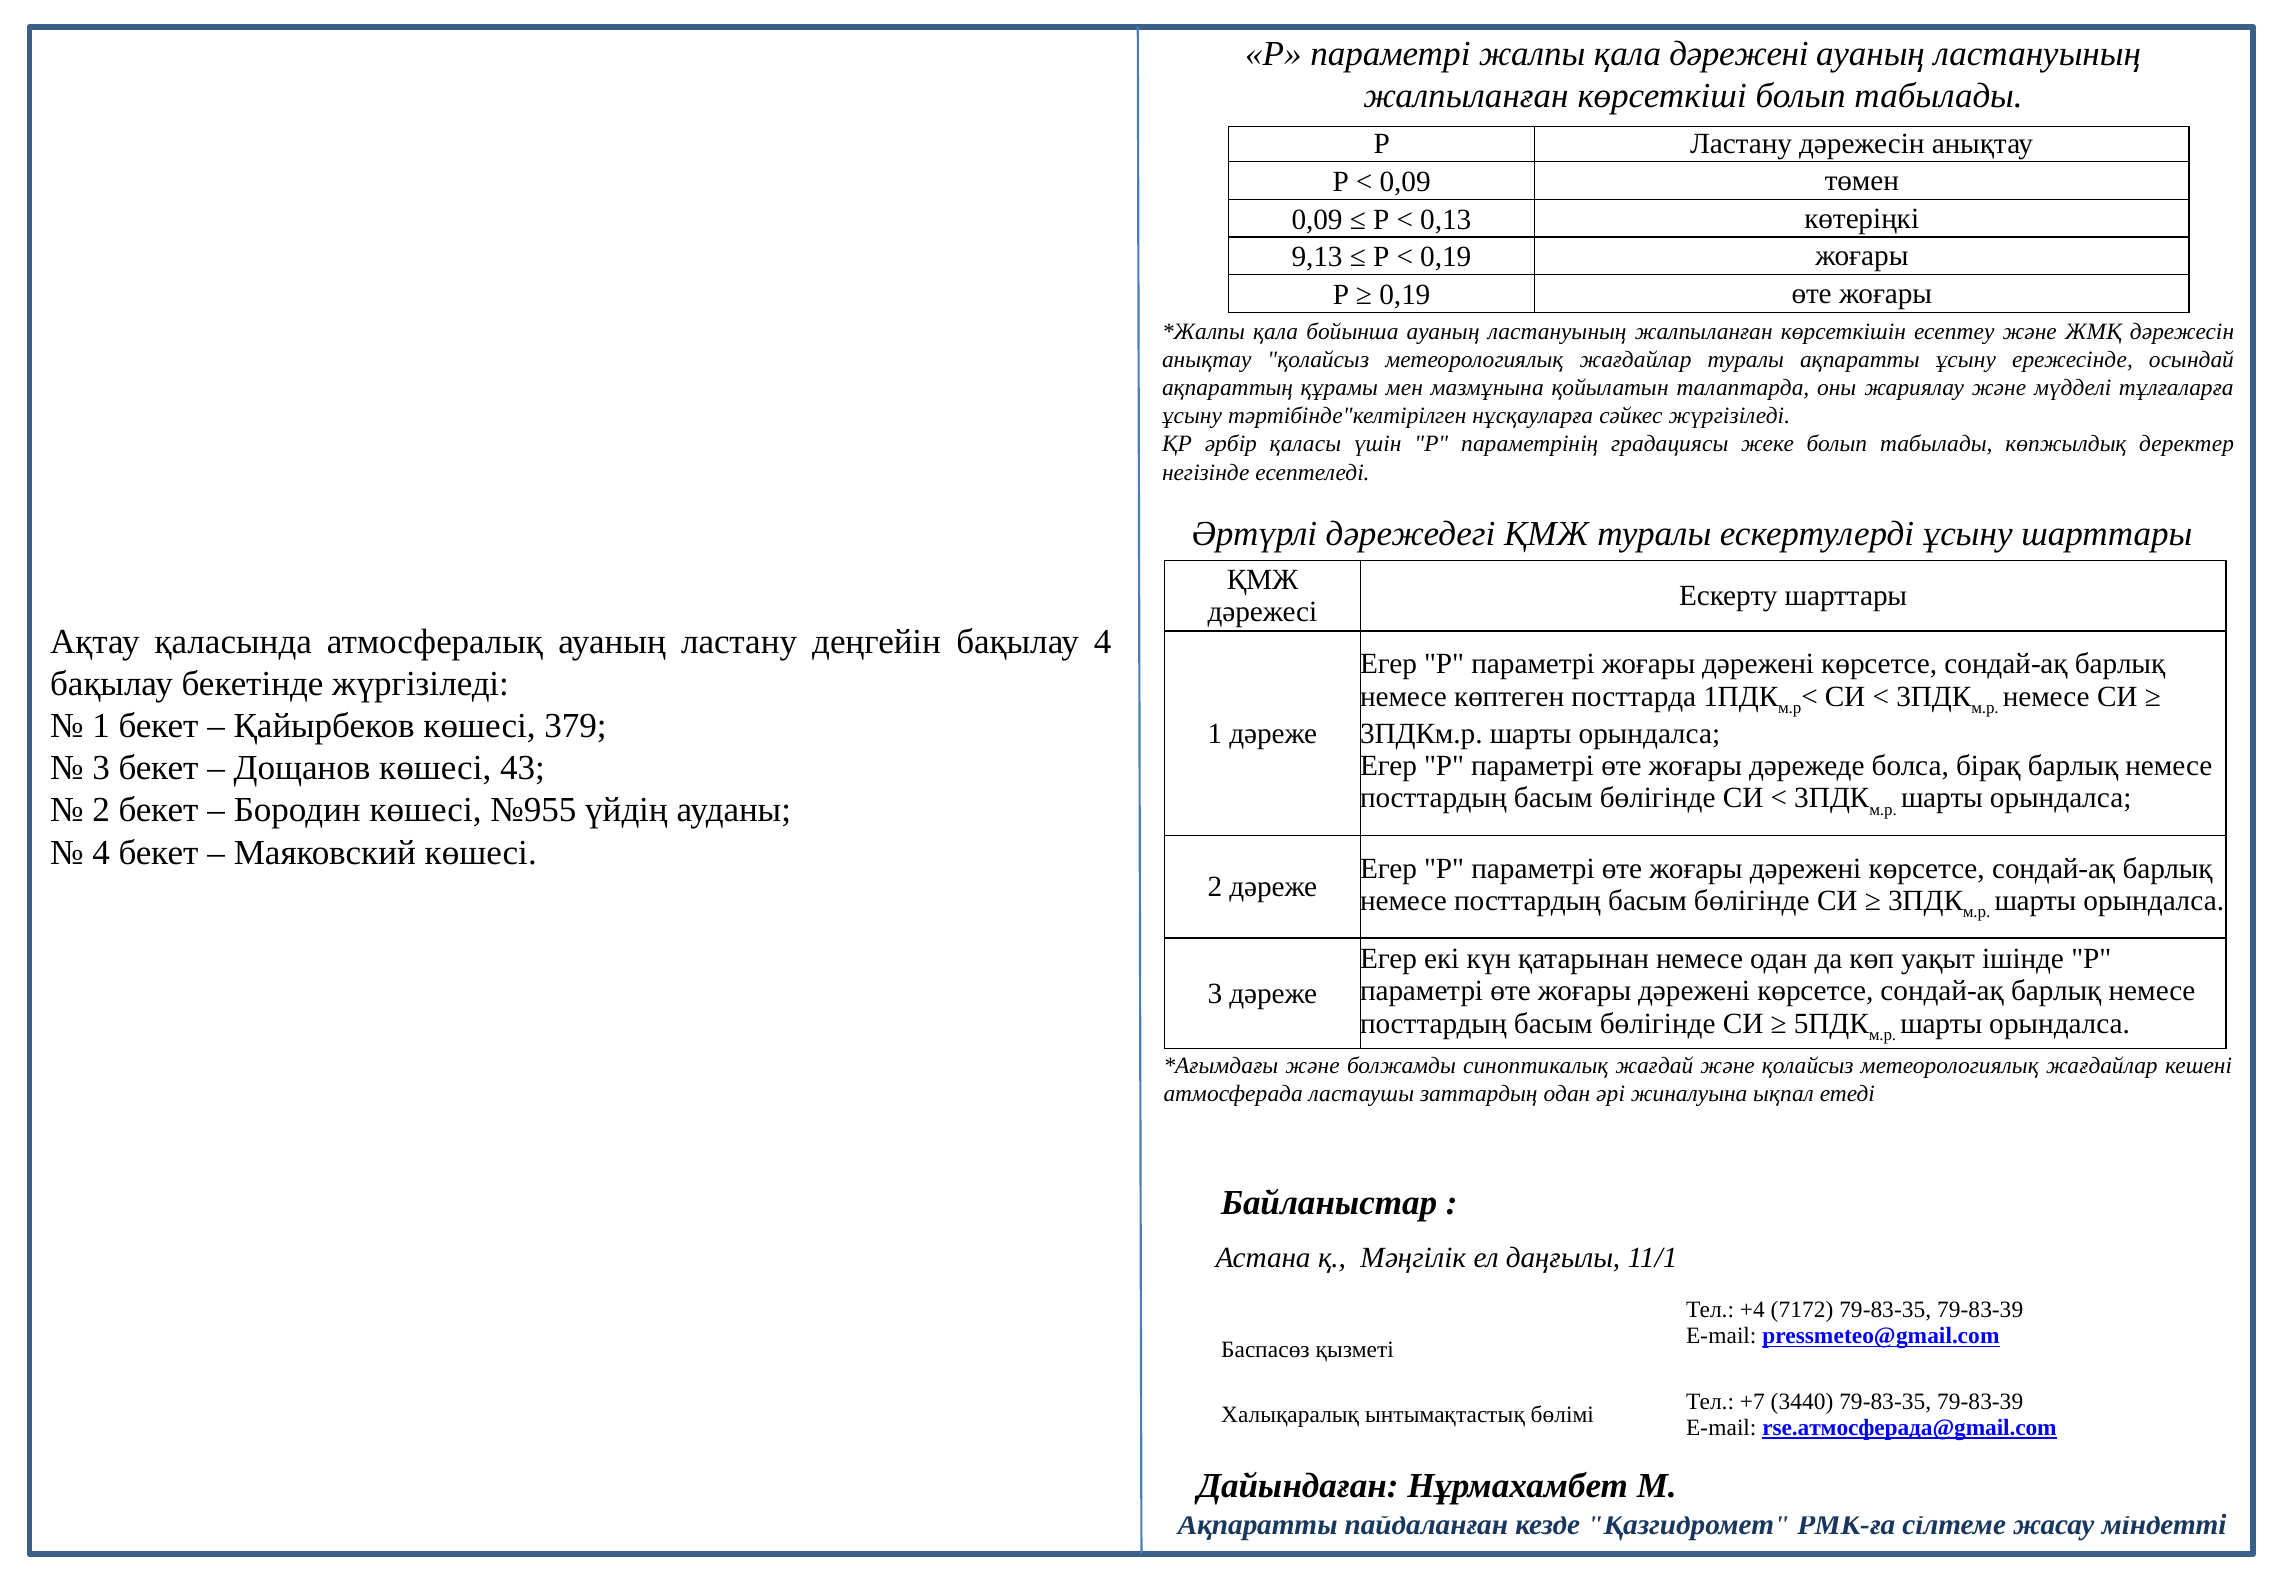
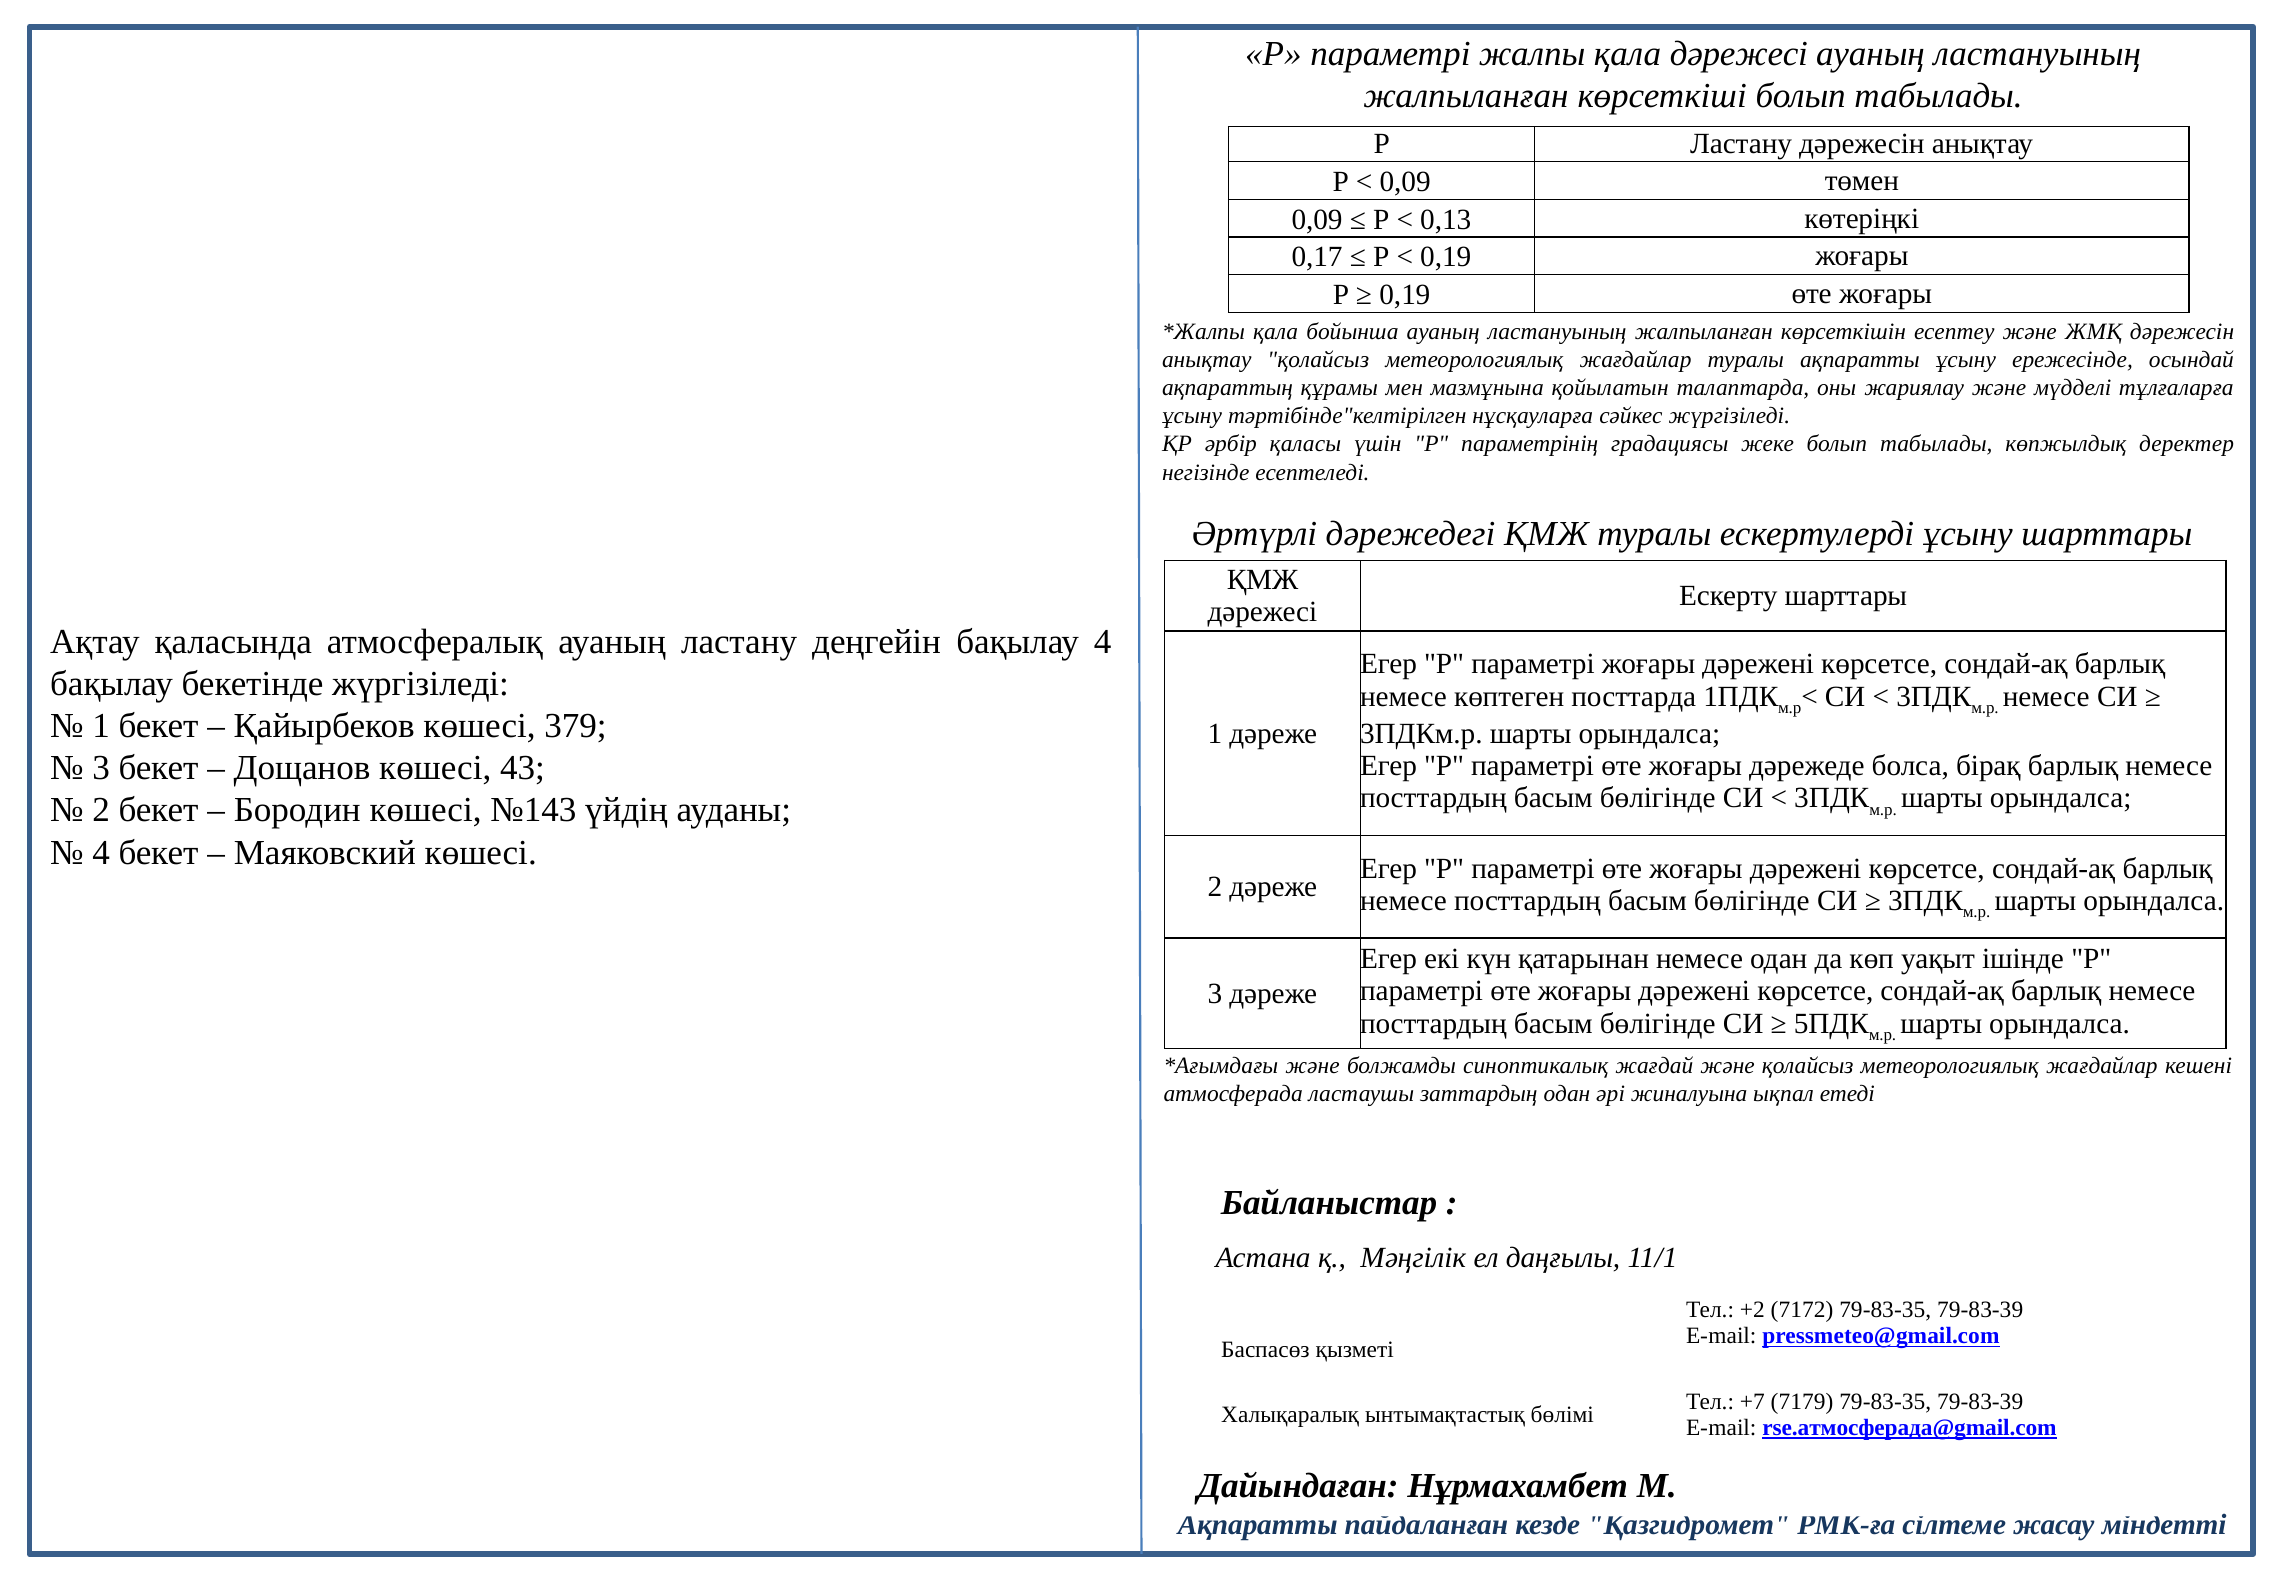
қала дәрежені: дәрежені -> дәрежесі (1739, 54)
9,13: 9,13 -> 0,17 (1317, 257)
№955: №955 -> №143 (533, 810)
+4: +4 -> +2 (1752, 1310)
3440: 3440 -> 7179 (1802, 1401)
